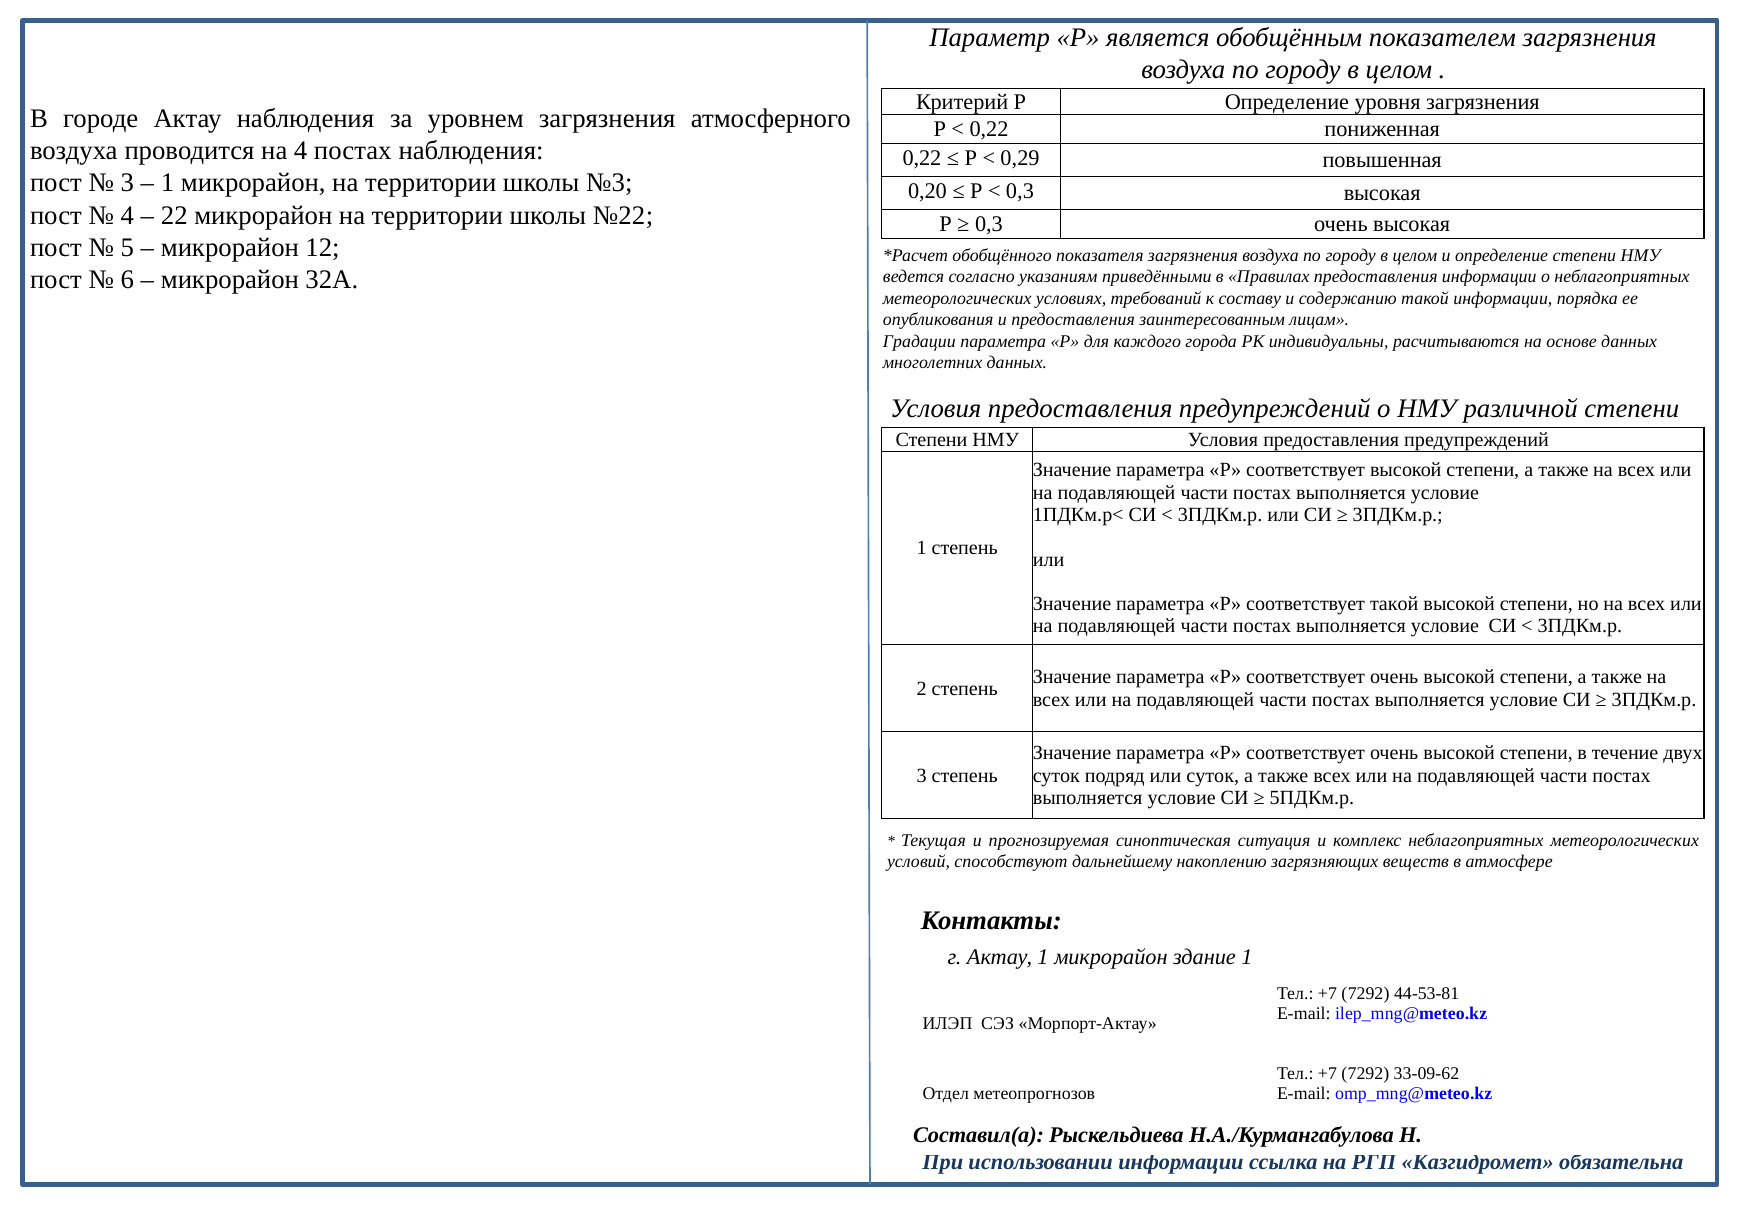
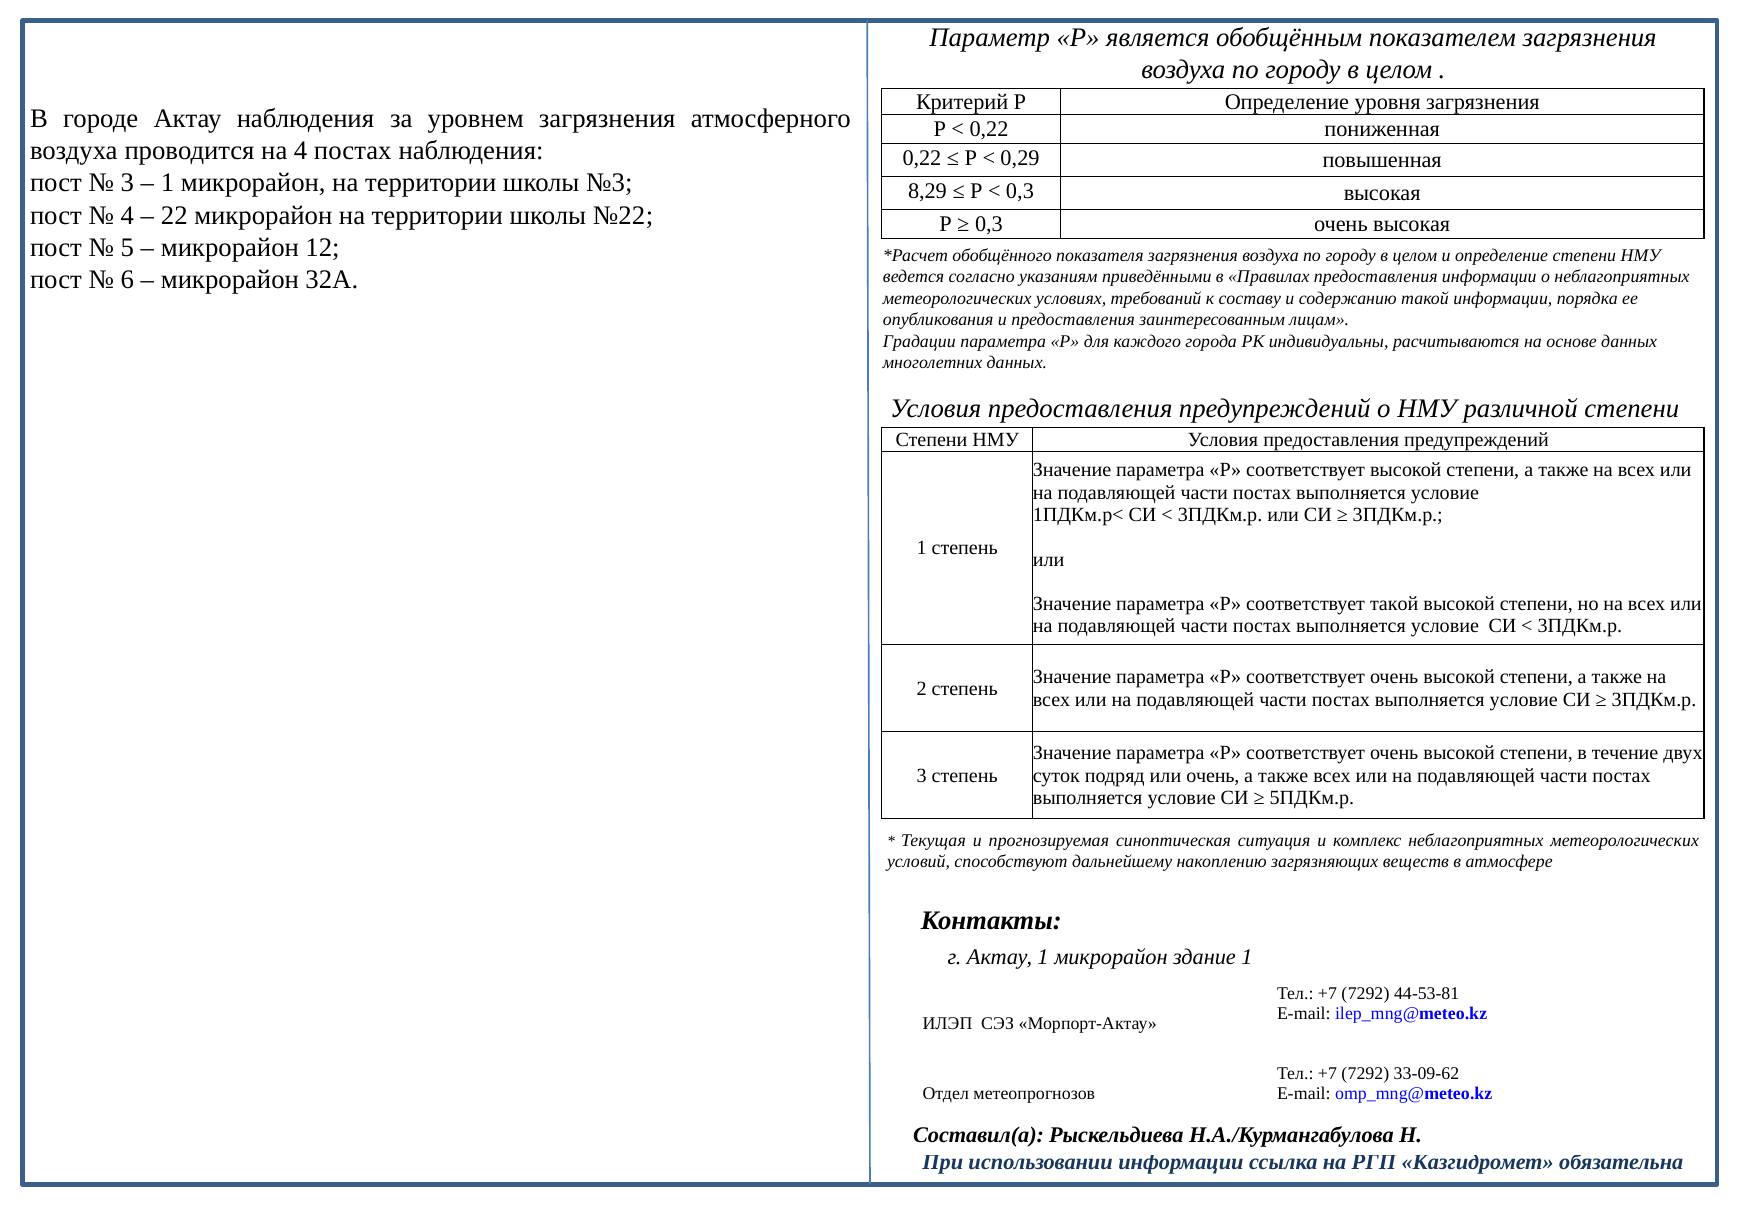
0,20: 0,20 -> 8,29 (928, 191)
или суток: суток -> очень (1213, 775)
